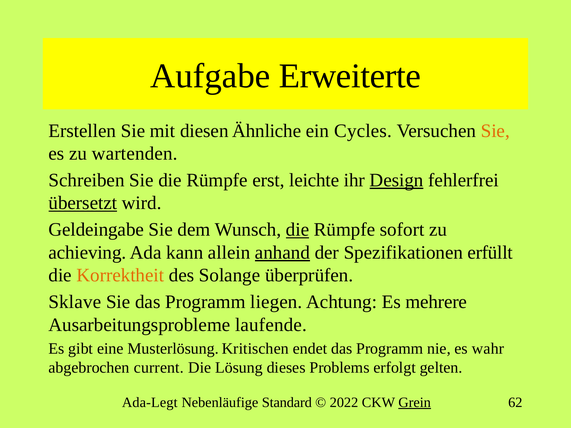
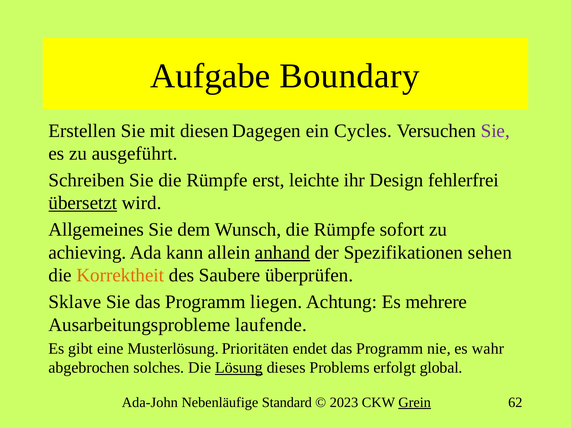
Erweiterte: Erweiterte -> Boundary (350, 76)
Ähnliche: Ähnliche -> Dagegen (267, 131)
Sie colour: orange -> purple (495, 131)
wartenden: wartenden -> ausgeführt (135, 154)
Design underline: present -> none (397, 180)
Geldeingabe: Geldeingabe -> Allgemeines (96, 230)
die underline: present -> none (298, 230)
erfüllt: erfüllt -> sehen (490, 253)
Solange: Solange -> Saubere (230, 275)
Kritischen: Kritischen -> Prioritäten (255, 349)
current: current -> solches (159, 368)
Lösung underline: none -> present (239, 368)
gelten: gelten -> global (441, 368)
Ada-Legt: Ada-Legt -> Ada-John (150, 403)
2022: 2022 -> 2023 (344, 403)
